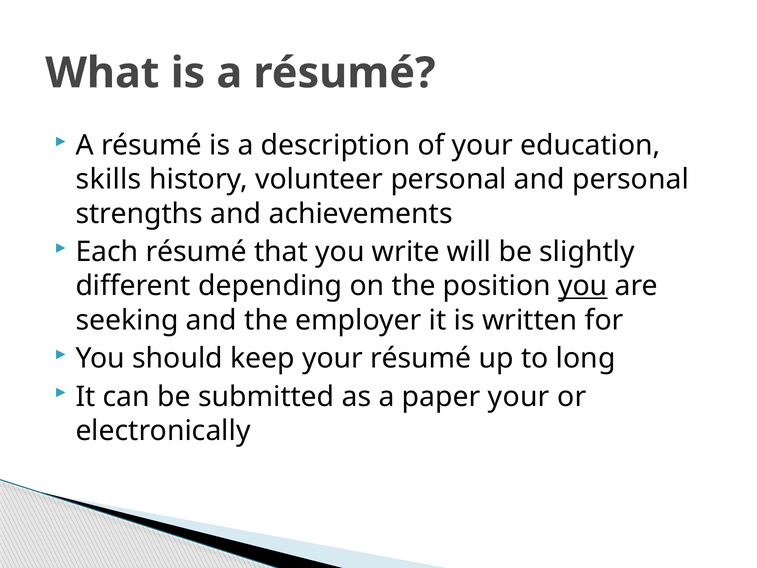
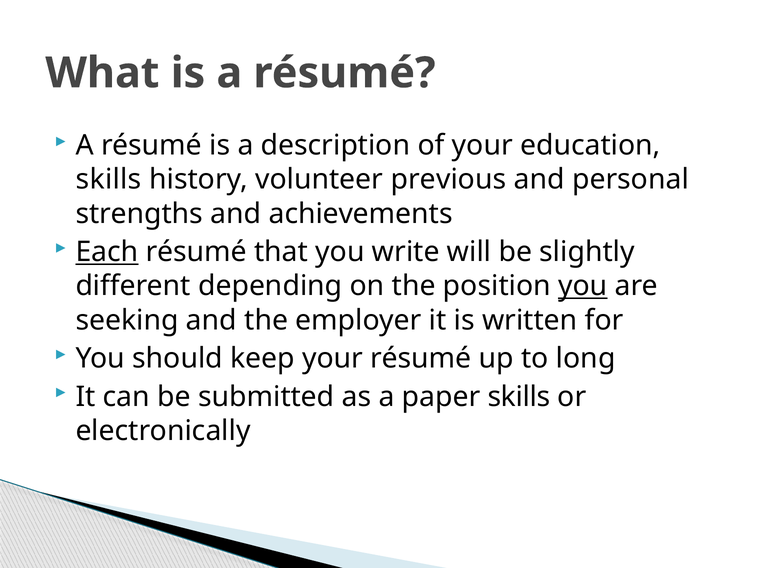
volunteer personal: personal -> previous (449, 179)
Each underline: none -> present (107, 252)
paper your: your -> skills (519, 397)
